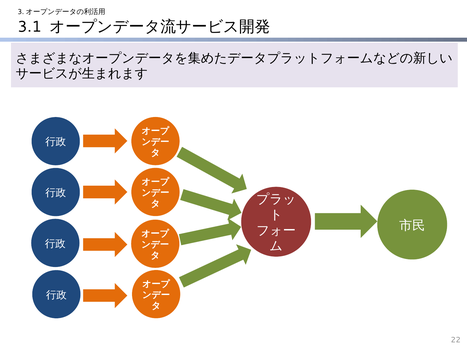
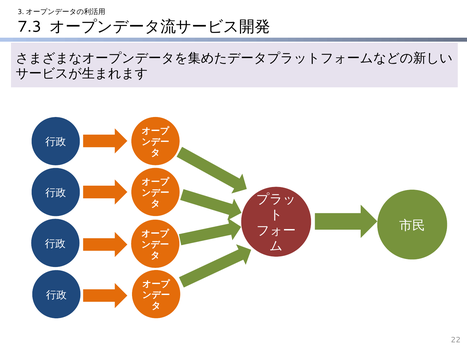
3.1: 3.1 -> 7.3 (30, 27)
